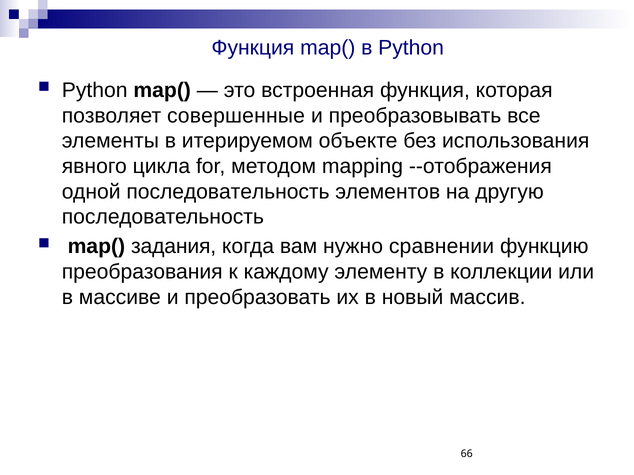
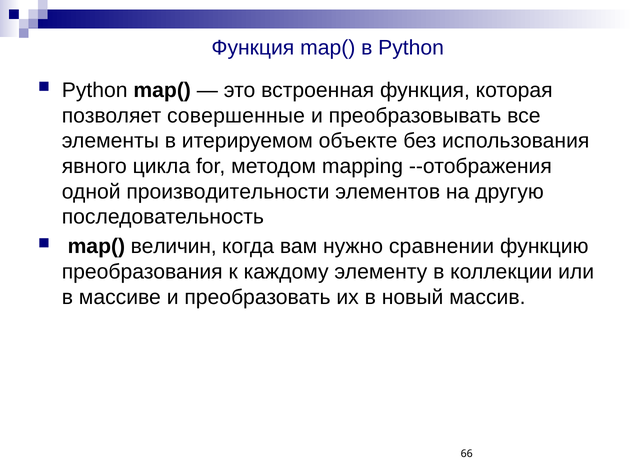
одной последовательность: последовательность -> производительности (228, 192)
задания: задания -> величин (174, 247)
